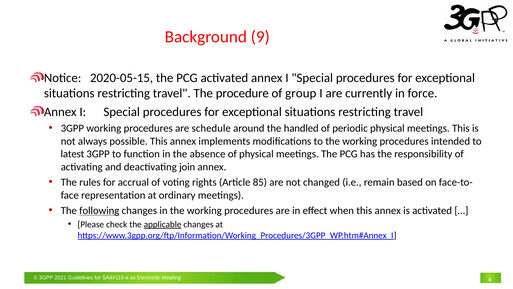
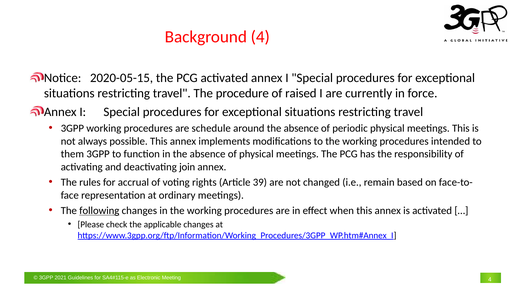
Background 9: 9 -> 4 (260, 37)
group: group -> raised (301, 93)
around the handled: handled -> absence (301, 128)
latest: latest -> them (72, 154)
85: 85 -> 39 (260, 182)
applicable underline: present -> none (163, 224)
